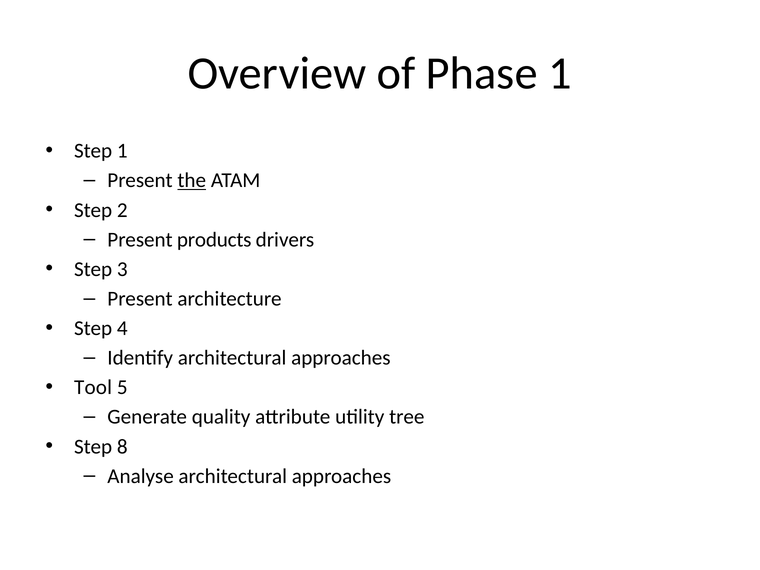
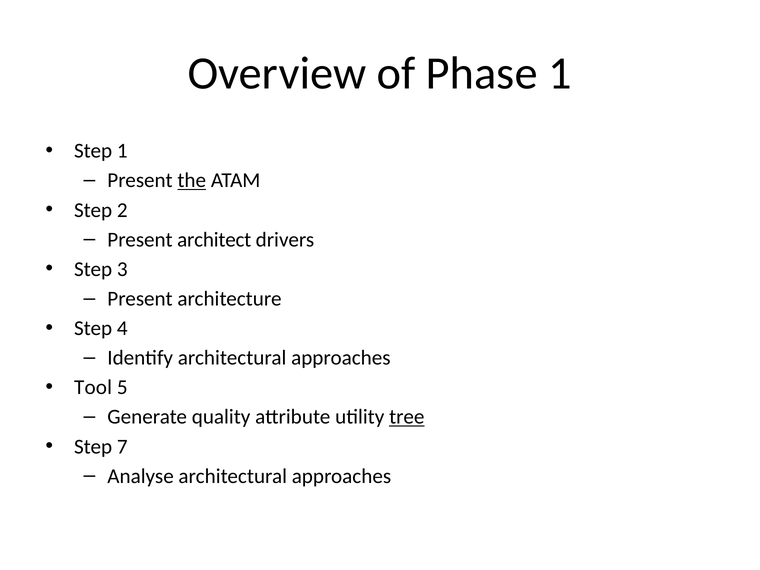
products: products -> architect (214, 240)
tree underline: none -> present (407, 417)
8: 8 -> 7 (122, 447)
